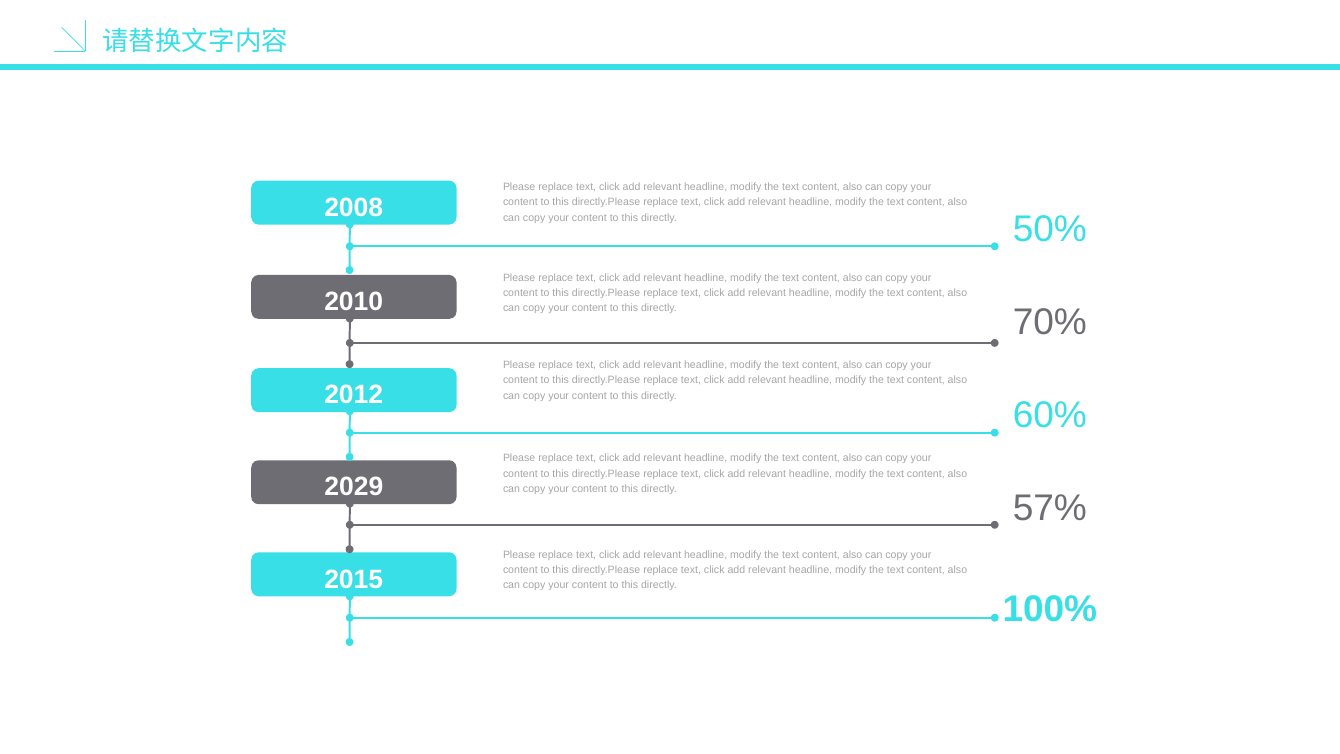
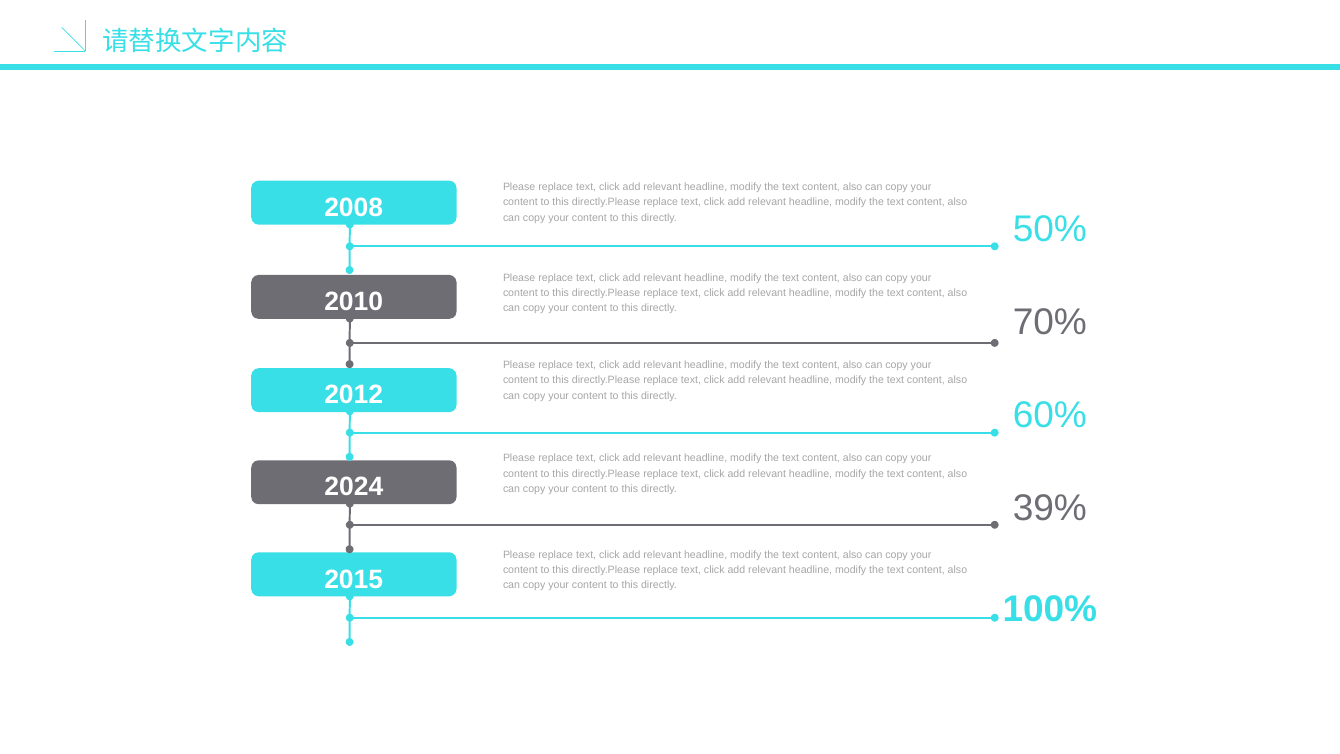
2029: 2029 -> 2024 (354, 487)
57%: 57% -> 39% (1050, 508)
